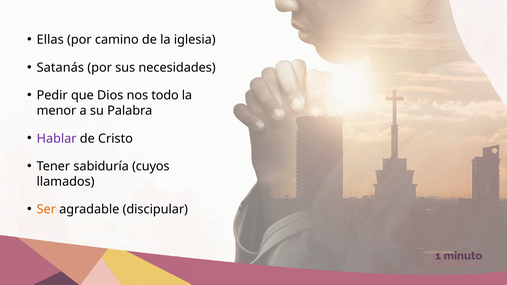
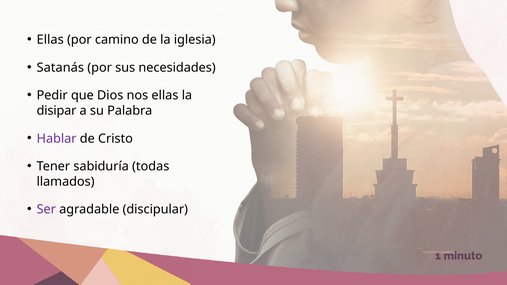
nos todo: todo -> ellas (165, 96)
menor: menor -> disipar (57, 111)
cuyos: cuyos -> todas (151, 166)
Ser colour: orange -> purple (46, 210)
